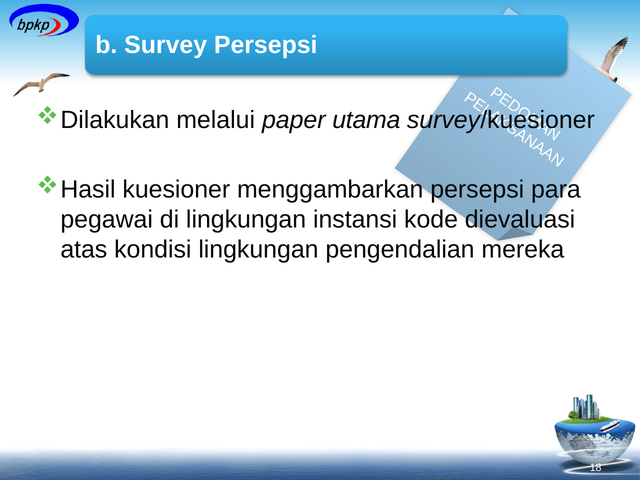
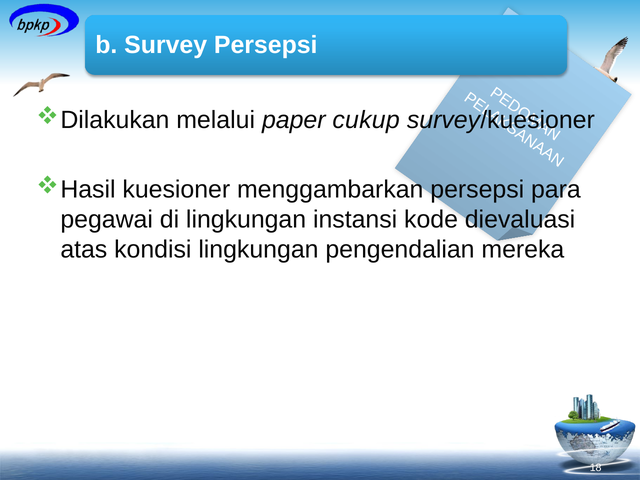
utama: utama -> cukup (366, 120)
